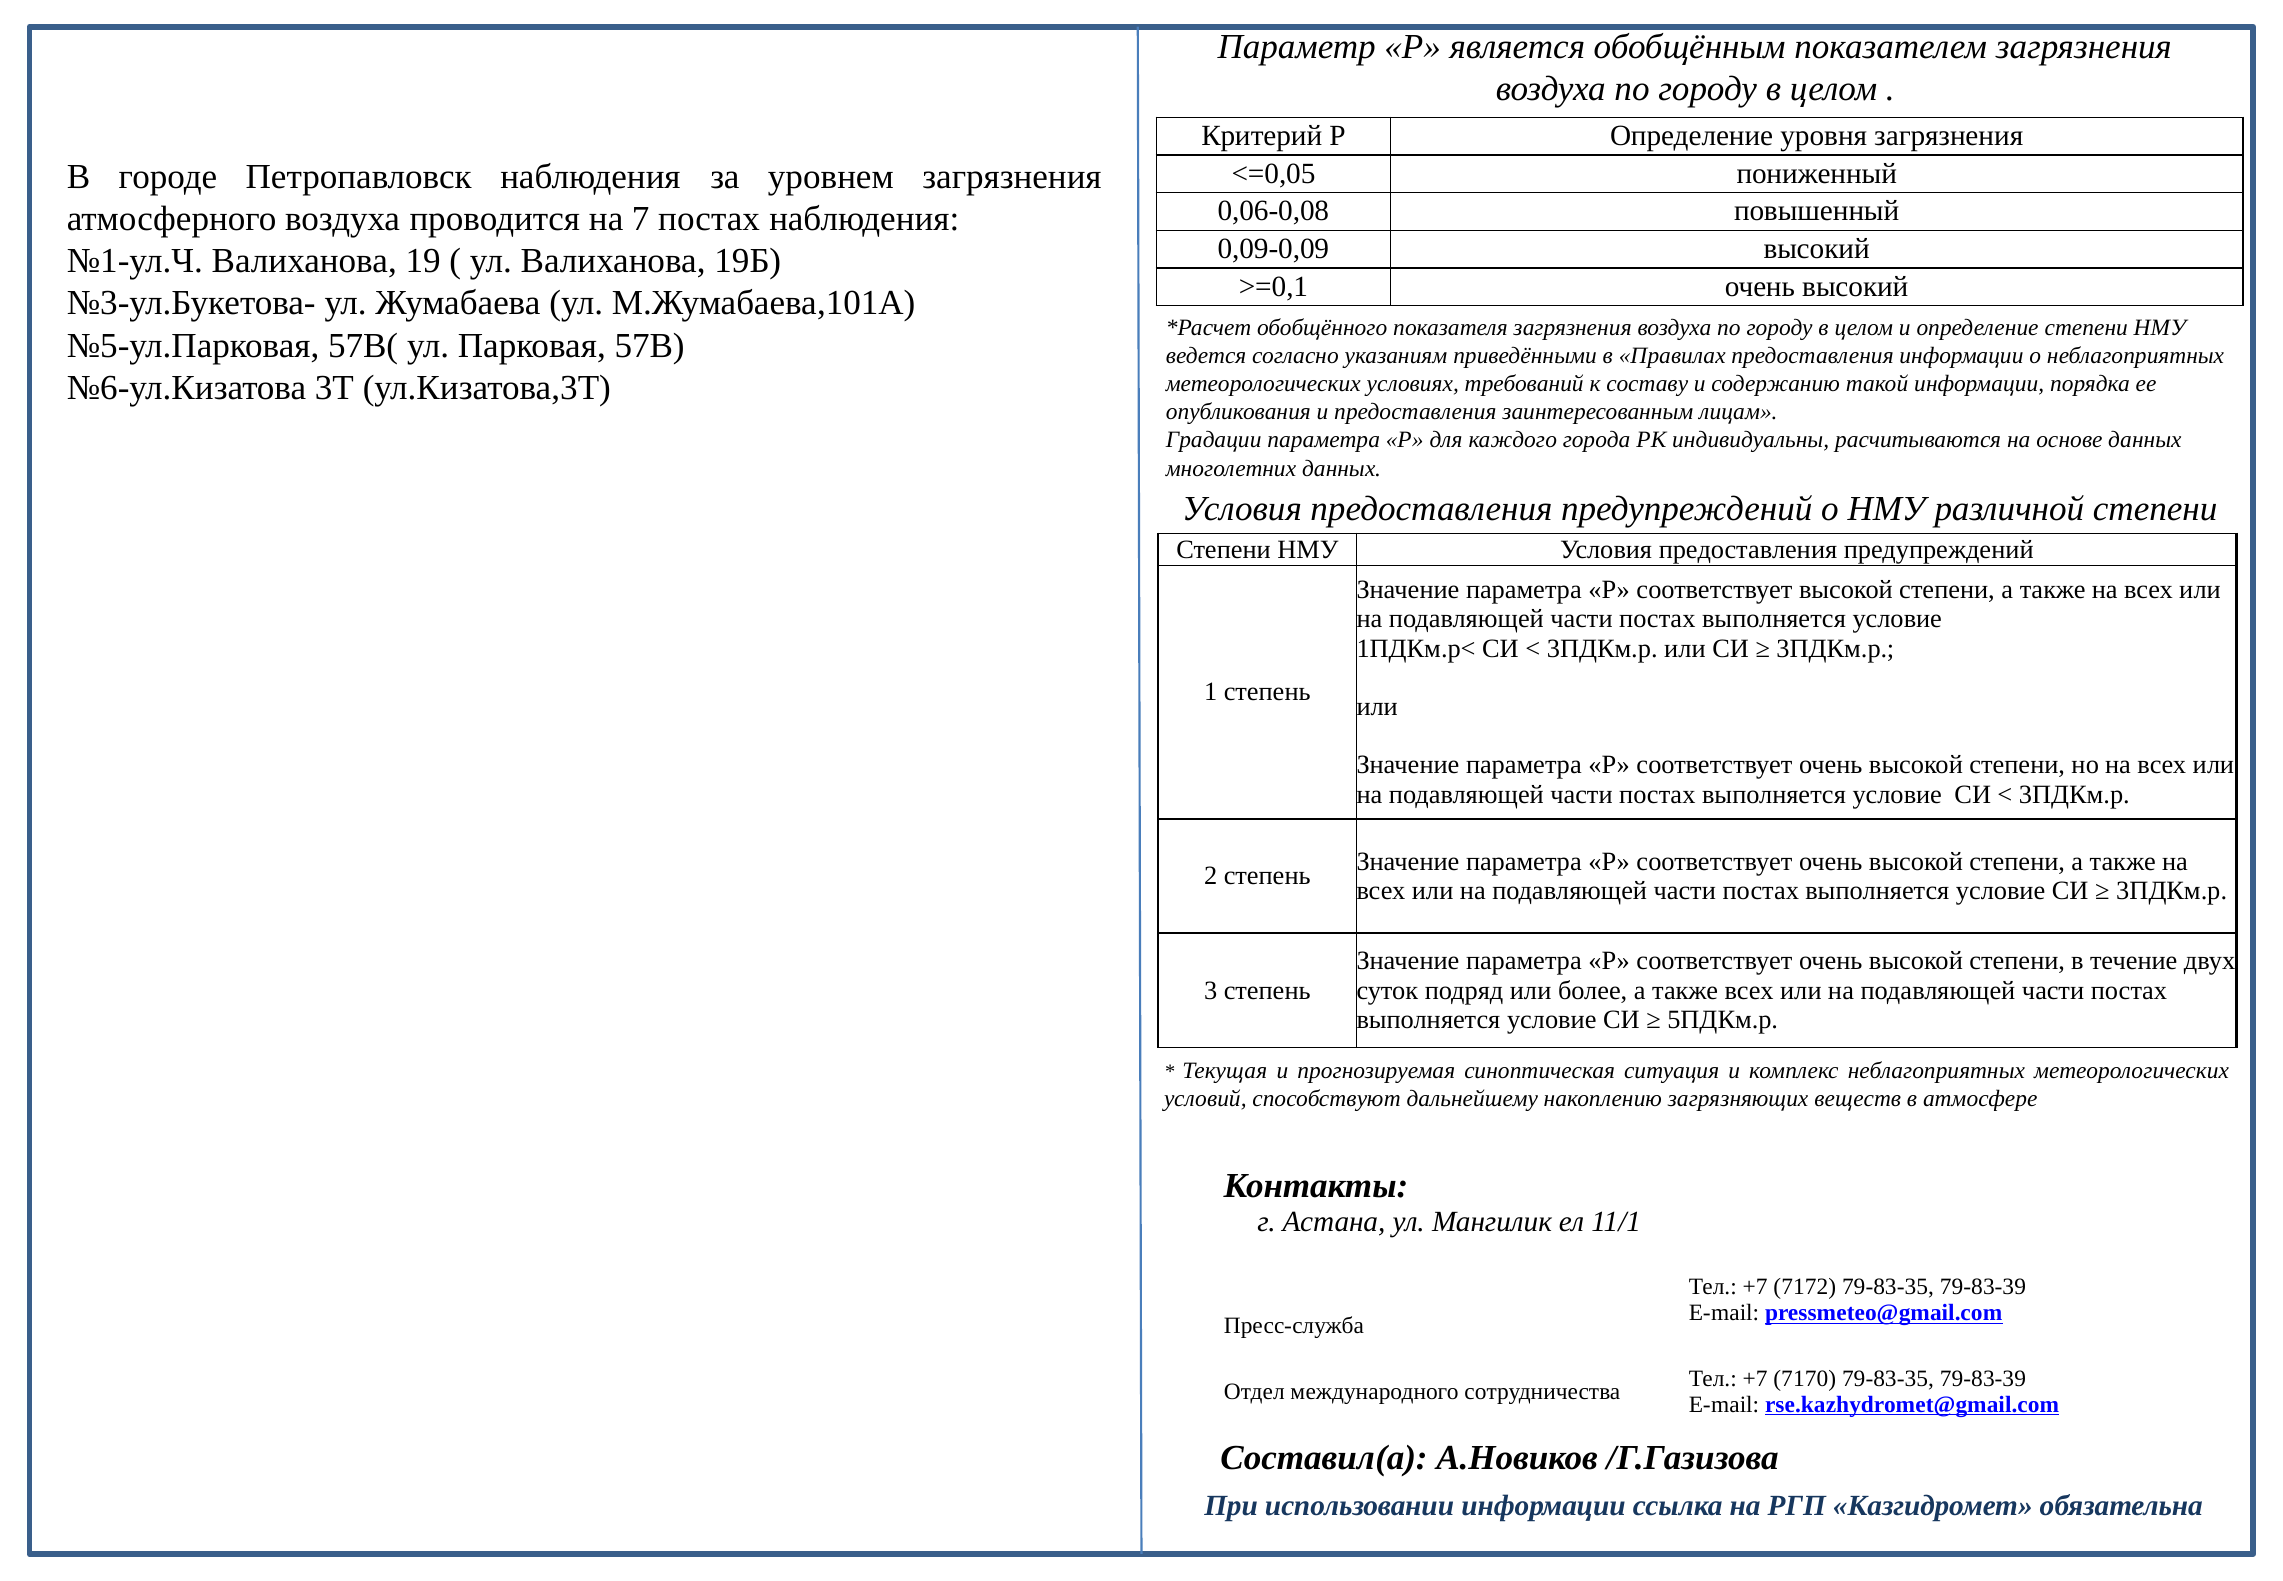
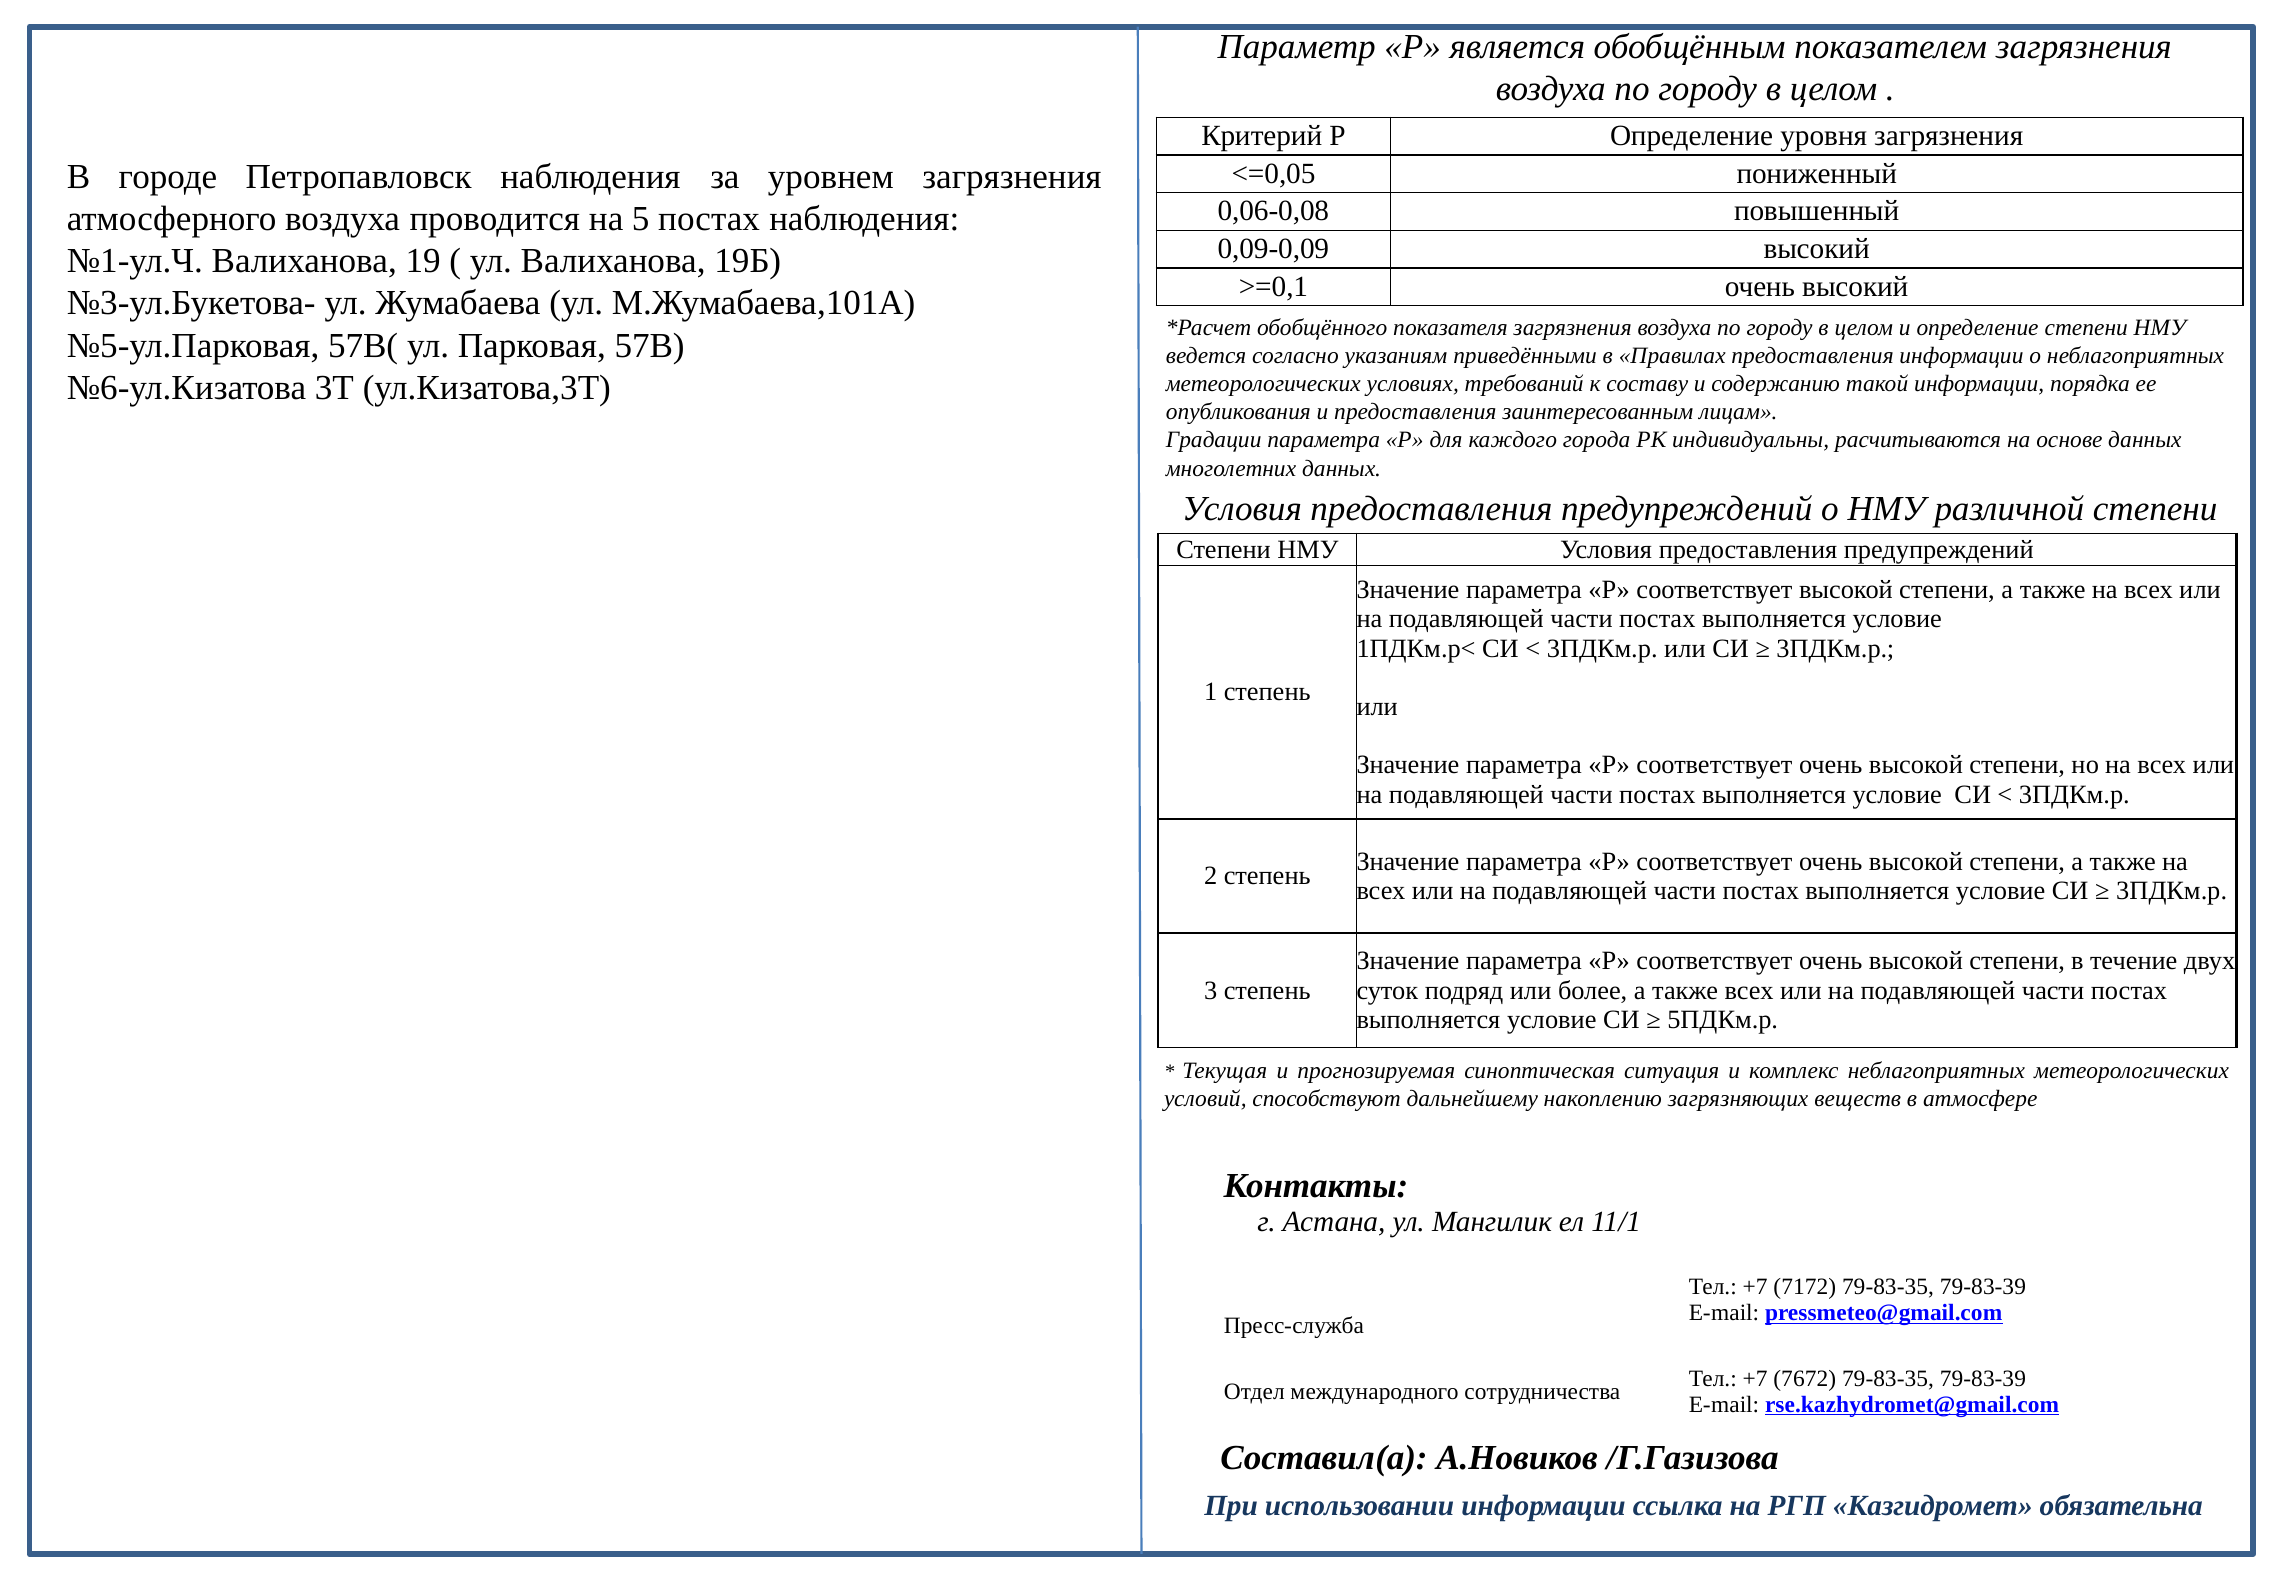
7: 7 -> 5 (641, 219)
7170: 7170 -> 7672 (1805, 1378)
